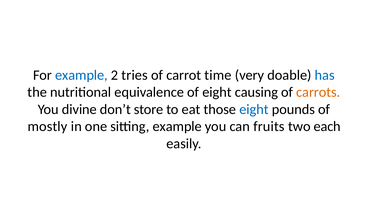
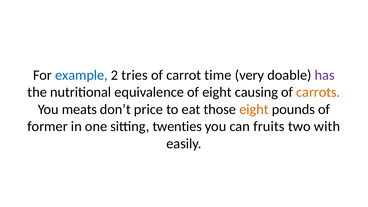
has colour: blue -> purple (325, 75)
divine: divine -> meats (79, 109)
store: store -> price (148, 109)
eight colour: blue -> orange (254, 109)
mostly: mostly -> former (48, 126)
sitting example: example -> twenties (177, 126)
each: each -> with (327, 126)
